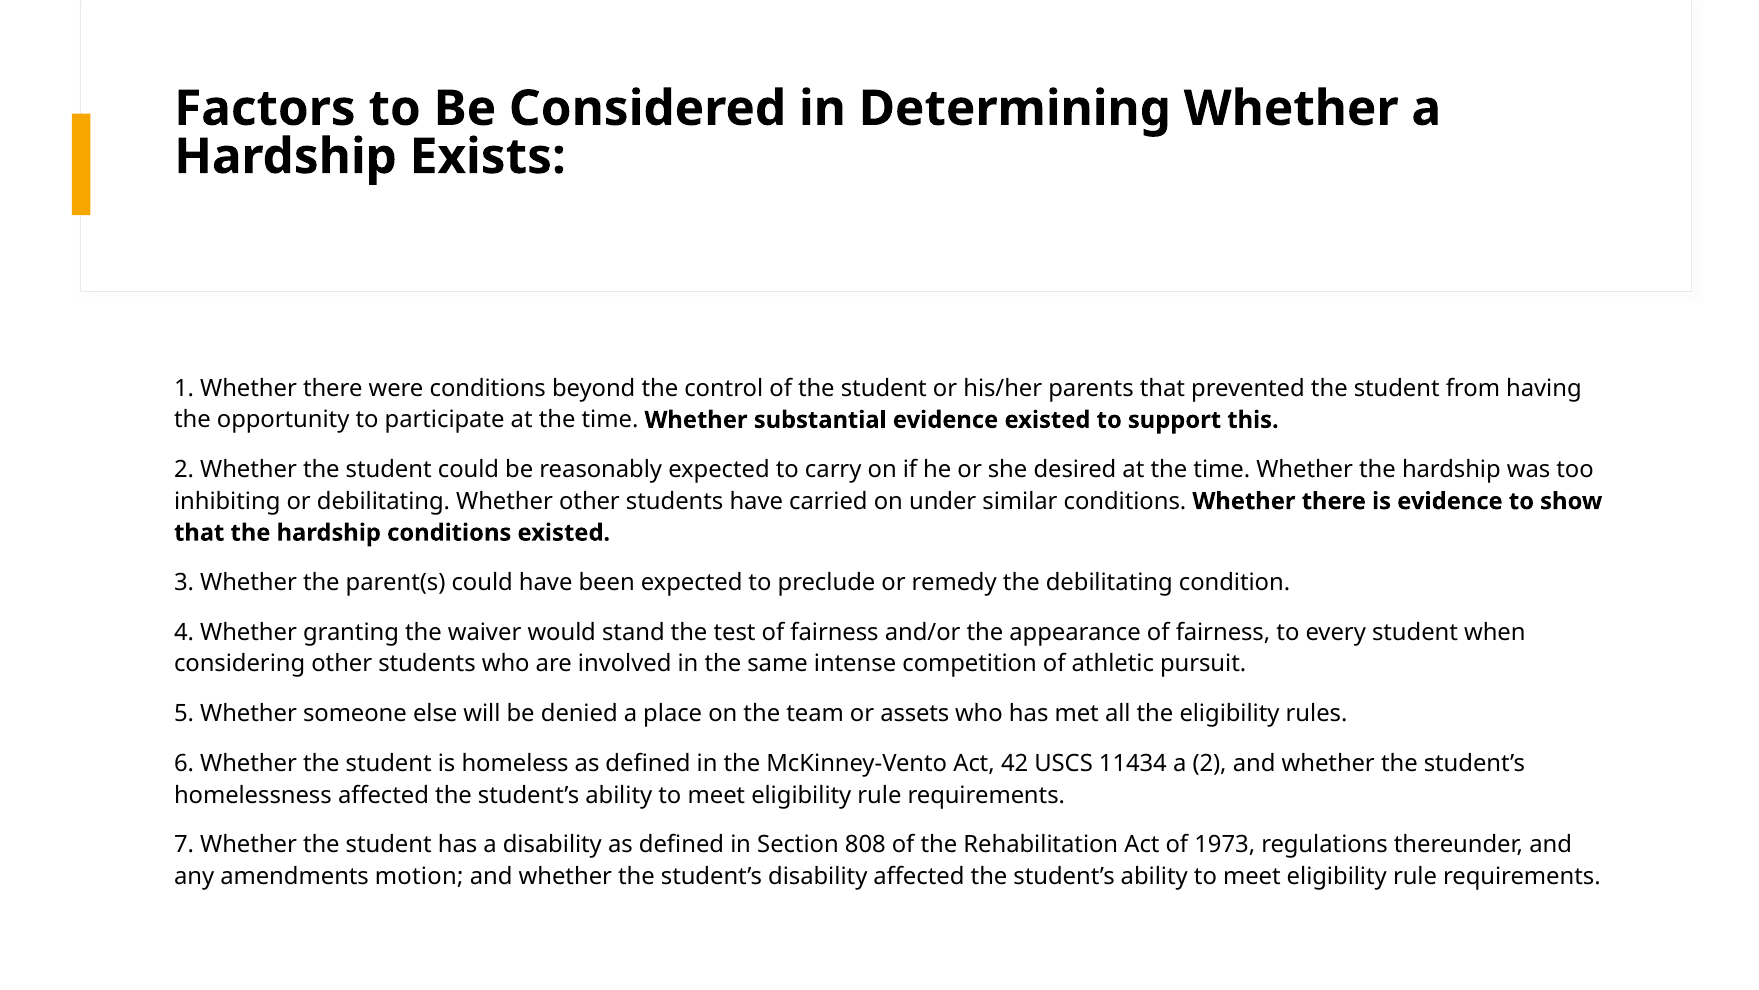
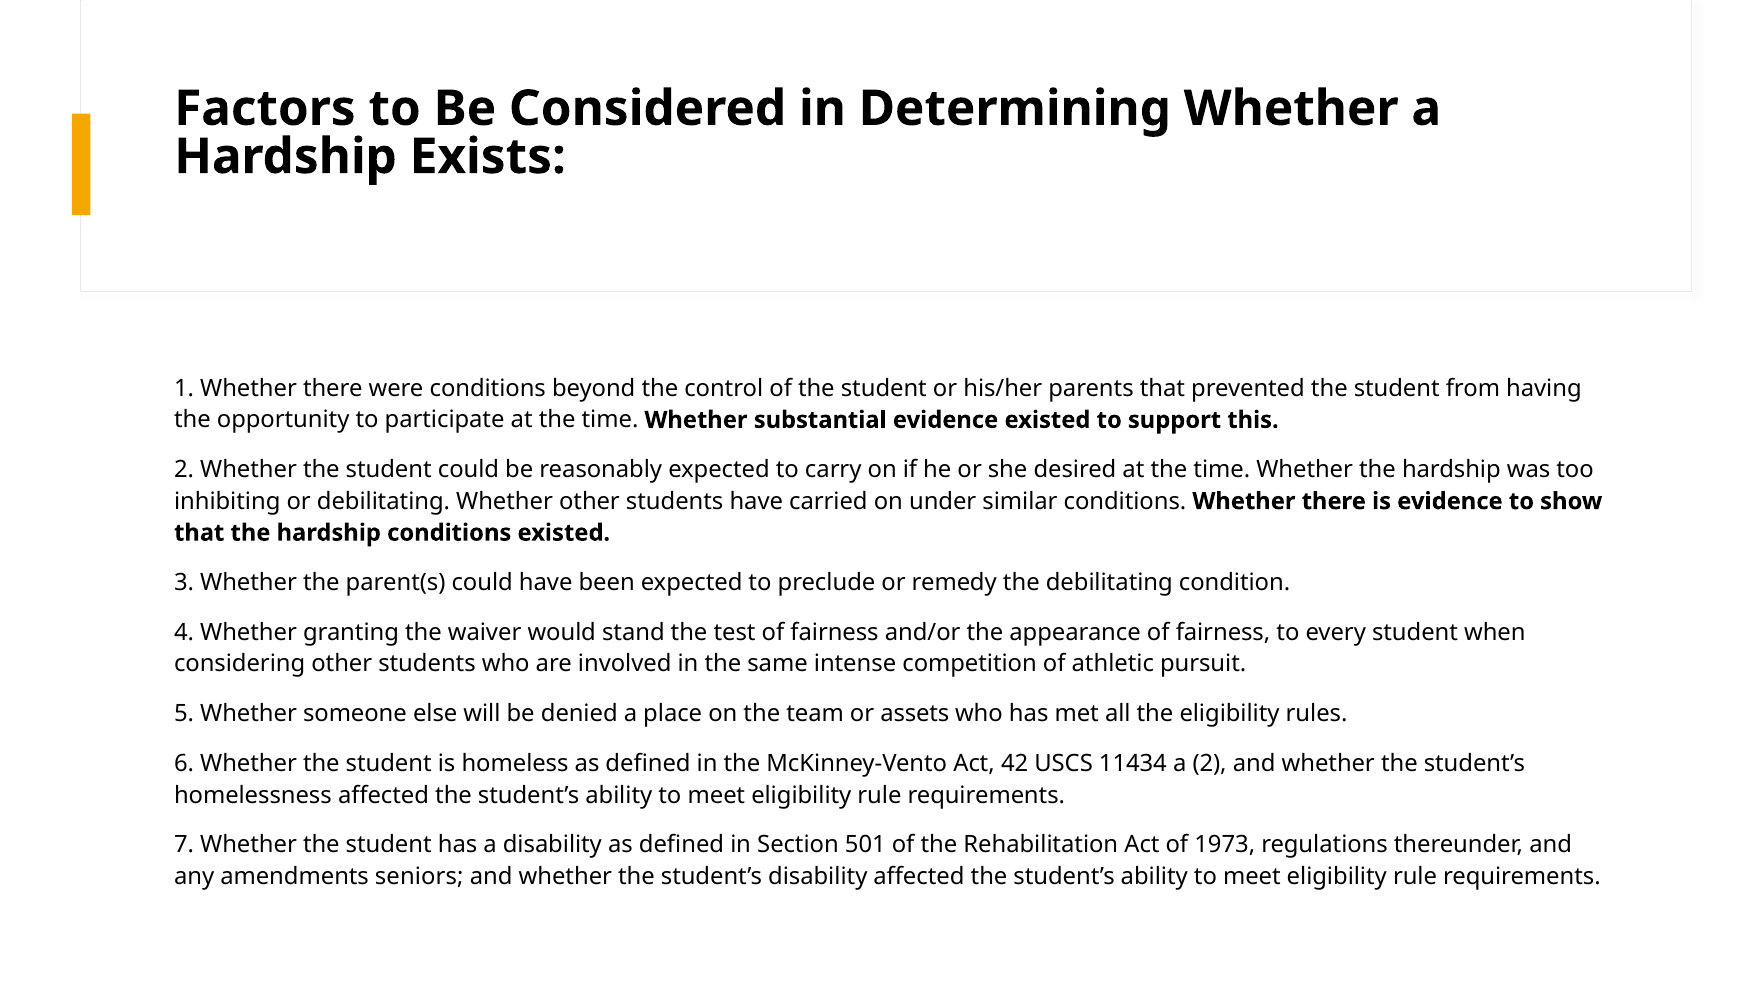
808: 808 -> 501 (865, 844)
motion: motion -> seniors (419, 876)
